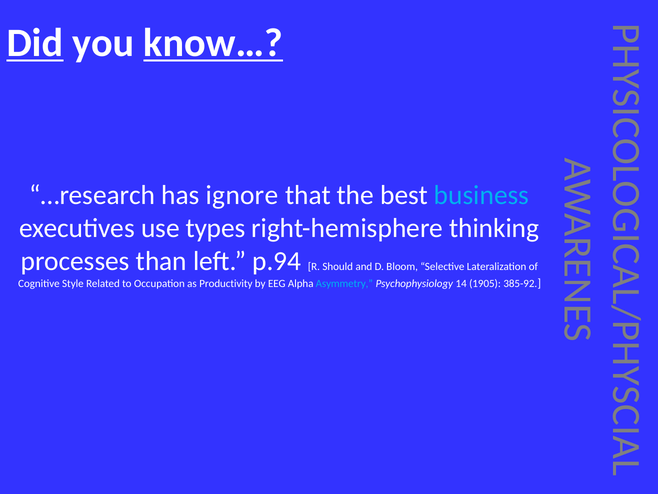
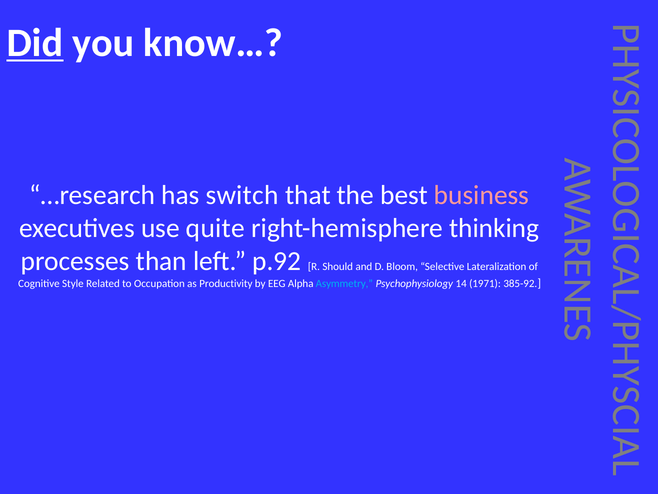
know… underline: present -> none (213, 43)
ignore: ignore -> switch (242, 195)
business colour: light blue -> pink (482, 195)
types: types -> quite (215, 228)
p.94: p.94 -> p.92 (277, 261)
1905: 1905 -> 1971 (485, 283)
